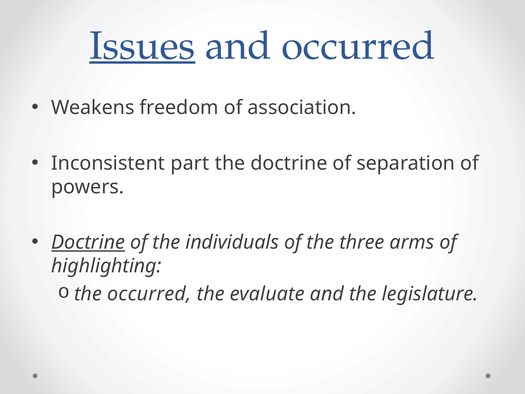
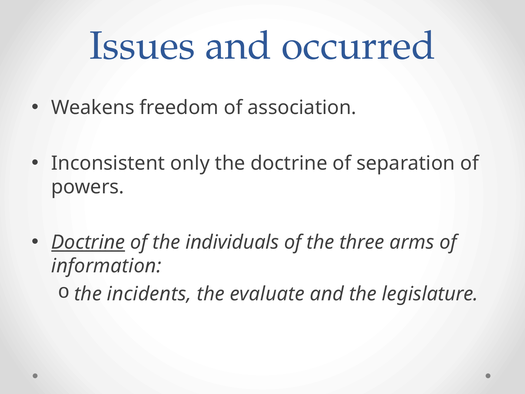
Issues underline: present -> none (142, 46)
part: part -> only (190, 163)
highlighting: highlighting -> information (106, 266)
the occurred: occurred -> incidents (149, 294)
